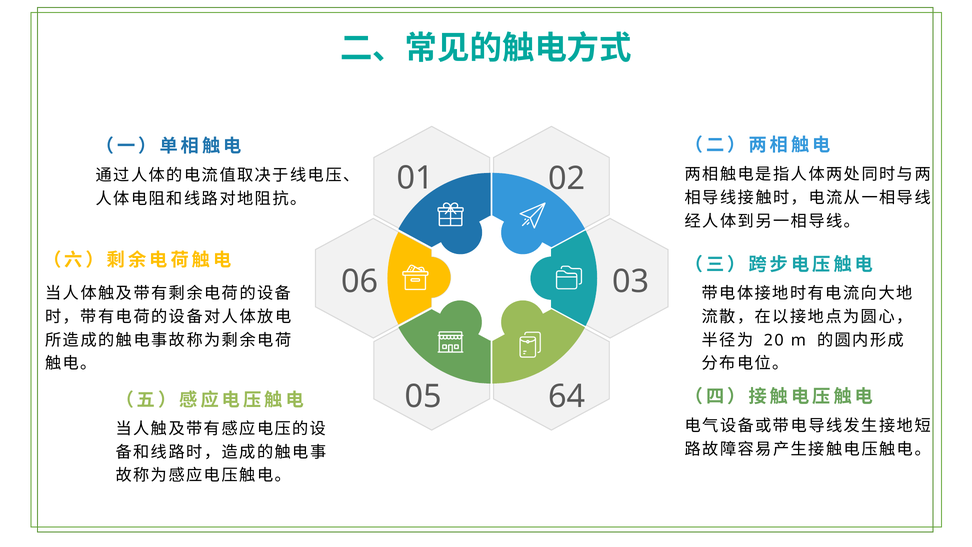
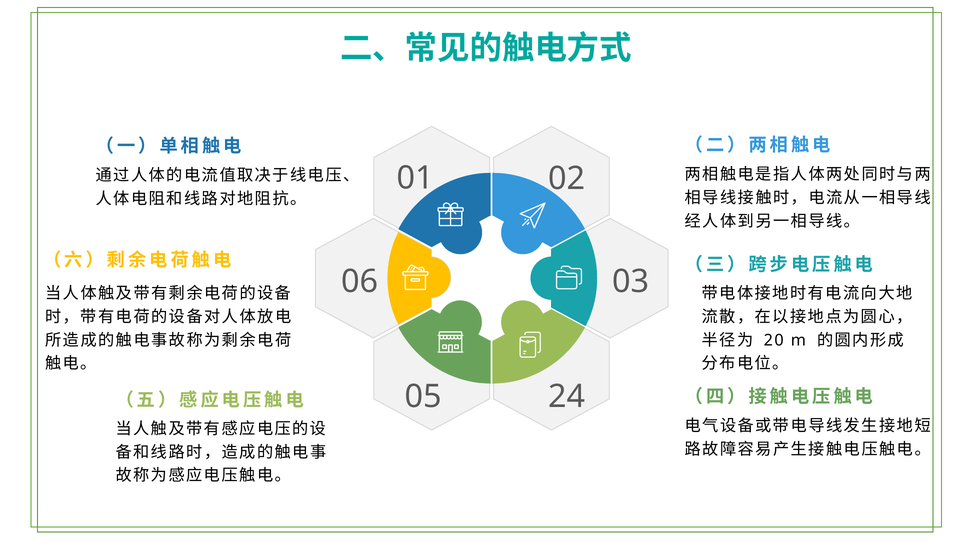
64: 64 -> 24 (567, 396)
